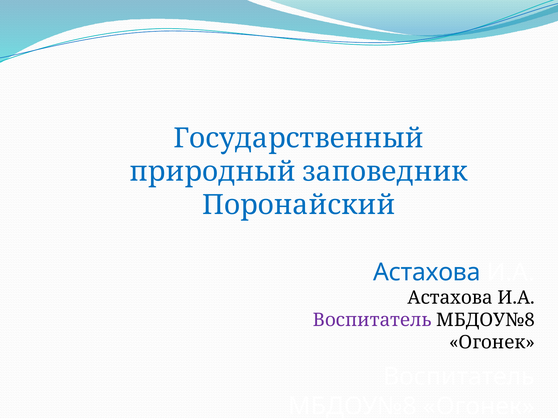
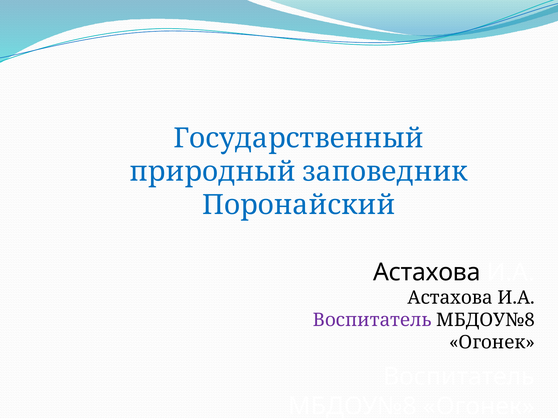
Астахова colour: blue -> black (427, 273)
